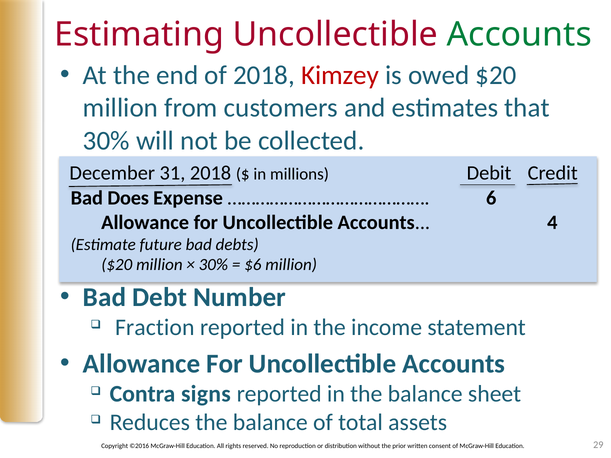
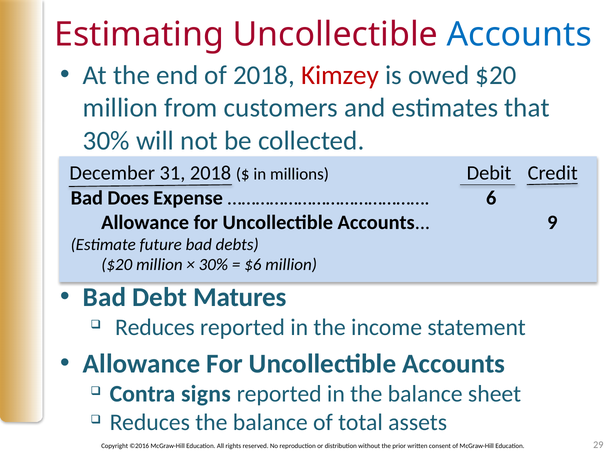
Accounts colour: green -> blue (519, 35)
4: 4 -> 9 (552, 222)
Number: Number -> Matures (240, 297)
Fraction: Fraction -> Reduces (155, 328)
